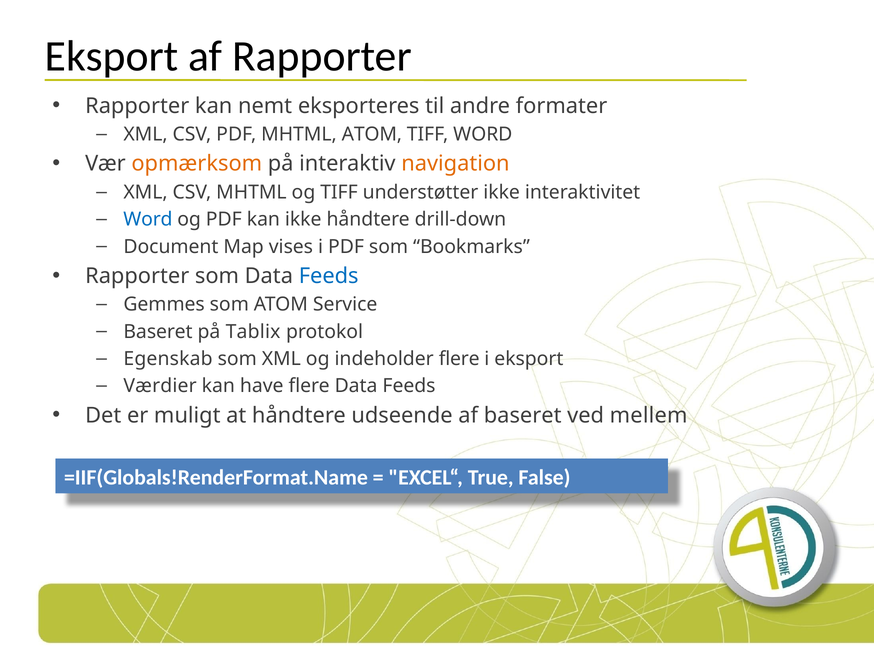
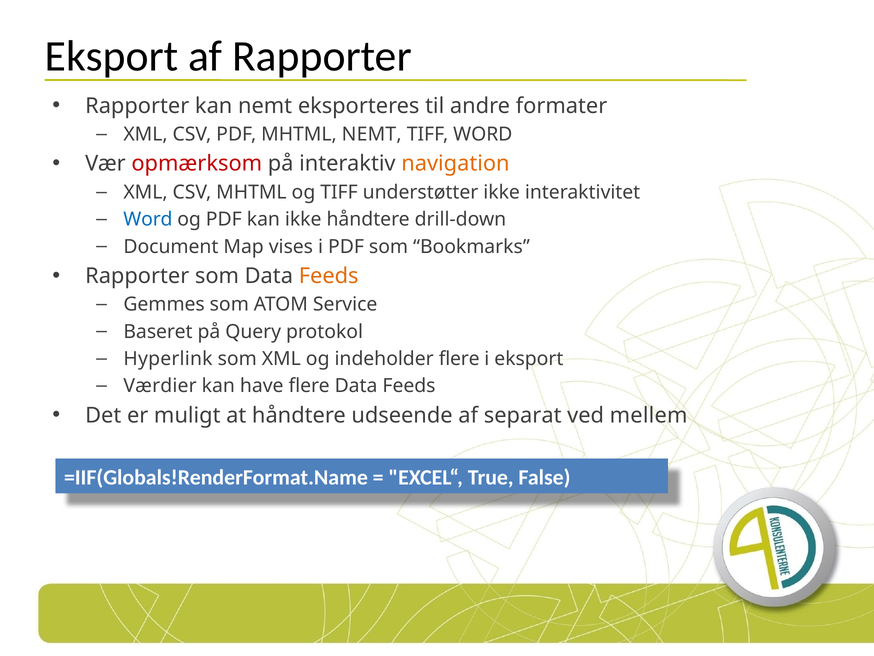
MHTML ATOM: ATOM -> NEMT (372, 134)
opmærksom colour: orange -> red (197, 164)
Feeds colour: blue -> orange (329, 276)
Tablix: Tablix -> Query (253, 331)
Egenskab: Egenskab -> Hyperlink (168, 359)
af baseret: baseret -> separat (523, 415)
